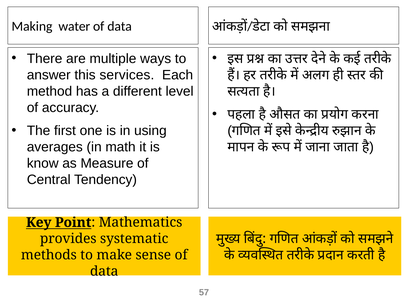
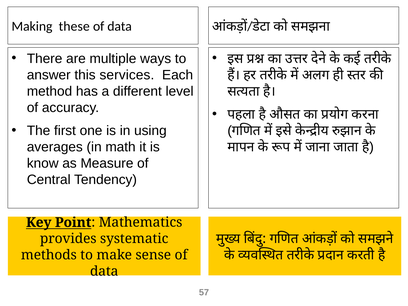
water: water -> these (74, 26)
